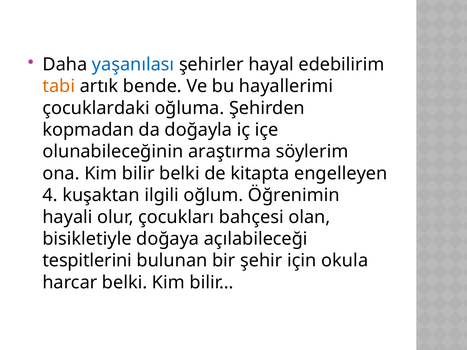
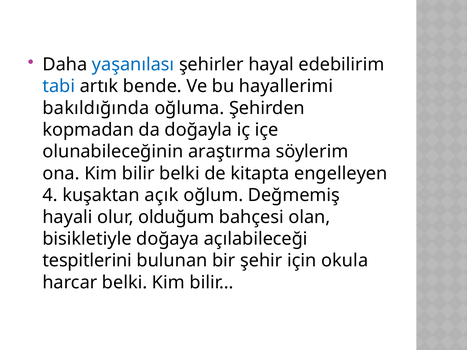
tabi colour: orange -> blue (59, 86)
çocuklardaki: çocuklardaki -> bakıldığında (96, 108)
ilgili: ilgili -> açık (161, 195)
Öğrenimin: Öğrenimin -> Değmemiş (294, 195)
çocukları: çocukları -> olduğum (176, 217)
